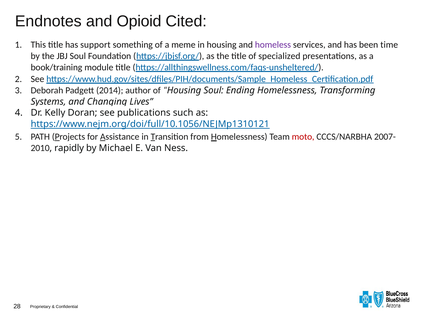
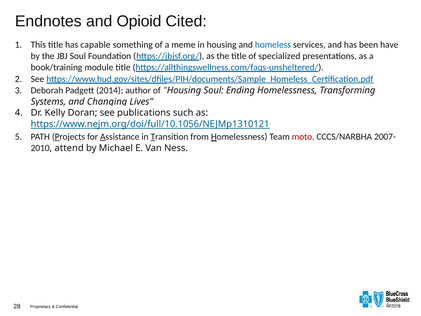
support: support -> capable (95, 45)
homeless colour: purple -> blue (273, 45)
time: time -> have (389, 45)
rapidly: rapidly -> attend (69, 148)
